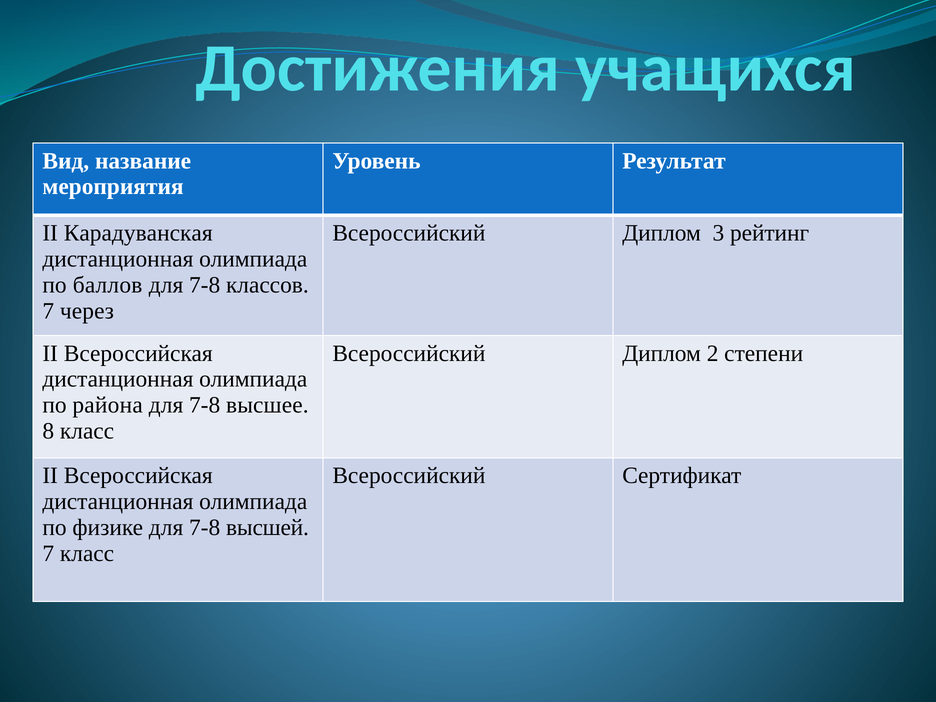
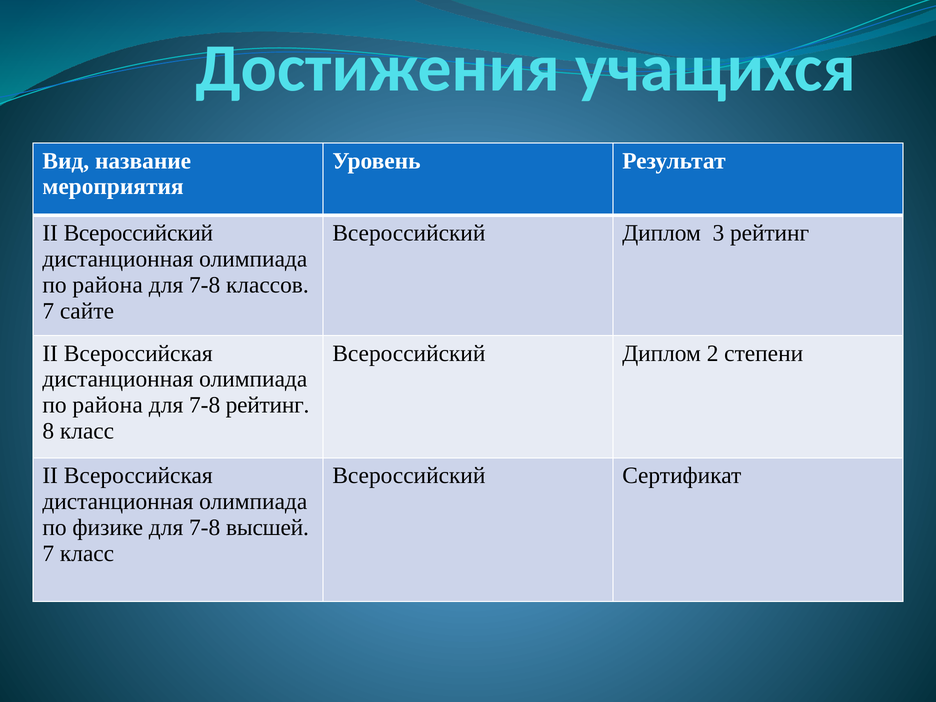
II Карадуванская: Карадуванская -> Всероссийский (138, 233)
баллов: баллов -> района (108, 285)
через: через -> сайте (87, 311)
7-8 высшее: высшее -> рейтинг (268, 405)
